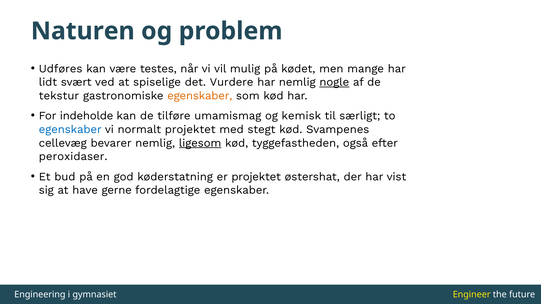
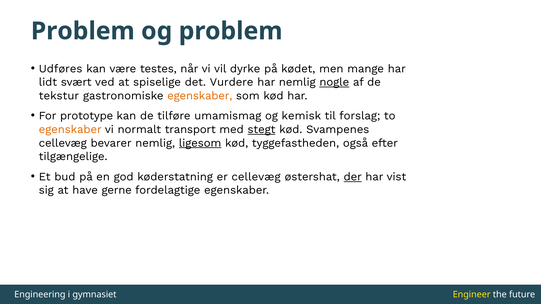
Naturen: Naturen -> Problem (83, 31)
mulig: mulig -> dyrke (245, 69)
indeholde: indeholde -> prototype (87, 116)
særligt: særligt -> forslag (360, 116)
egenskaber colour: blue -> orange (70, 130)
normalt projektet: projektet -> transport (190, 130)
stegt underline: none -> present (261, 130)
peroxidaser: peroxidaser -> tilgængelige (73, 157)
er projektet: projektet -> cellevæg (256, 177)
der underline: none -> present (353, 177)
